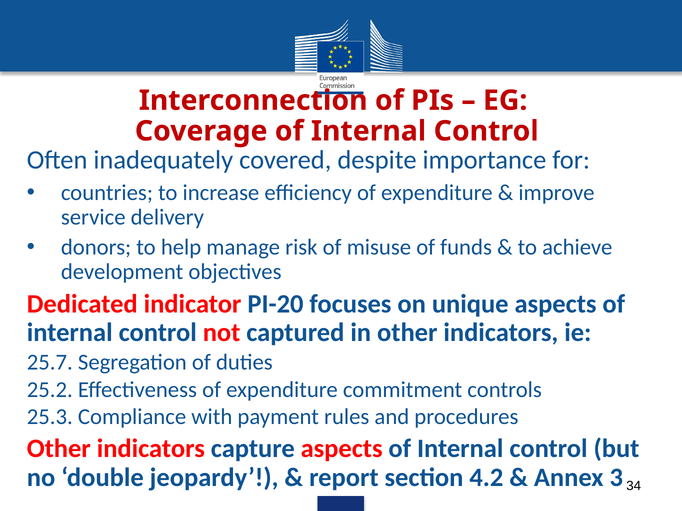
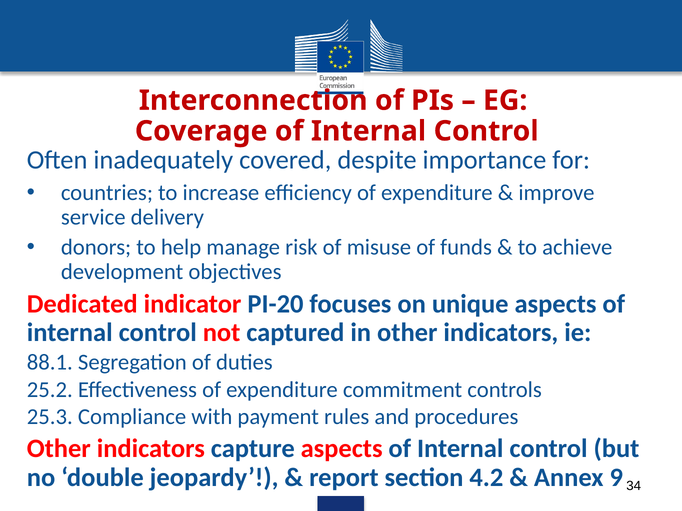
25.7: 25.7 -> 88.1 (50, 363)
3: 3 -> 9 (616, 478)
